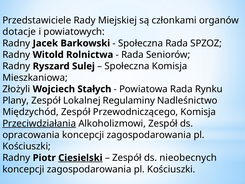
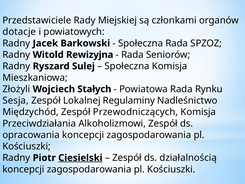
Rolnictwa: Rolnictwa -> Rewizyjna (90, 55)
Plany: Plany -> Sesja (16, 100)
Przewodniczącego: Przewodniczącego -> Przewodniczących (136, 112)
Przeciwdziałania underline: present -> none (39, 123)
nieobecnych: nieobecnych -> działalnością (188, 158)
